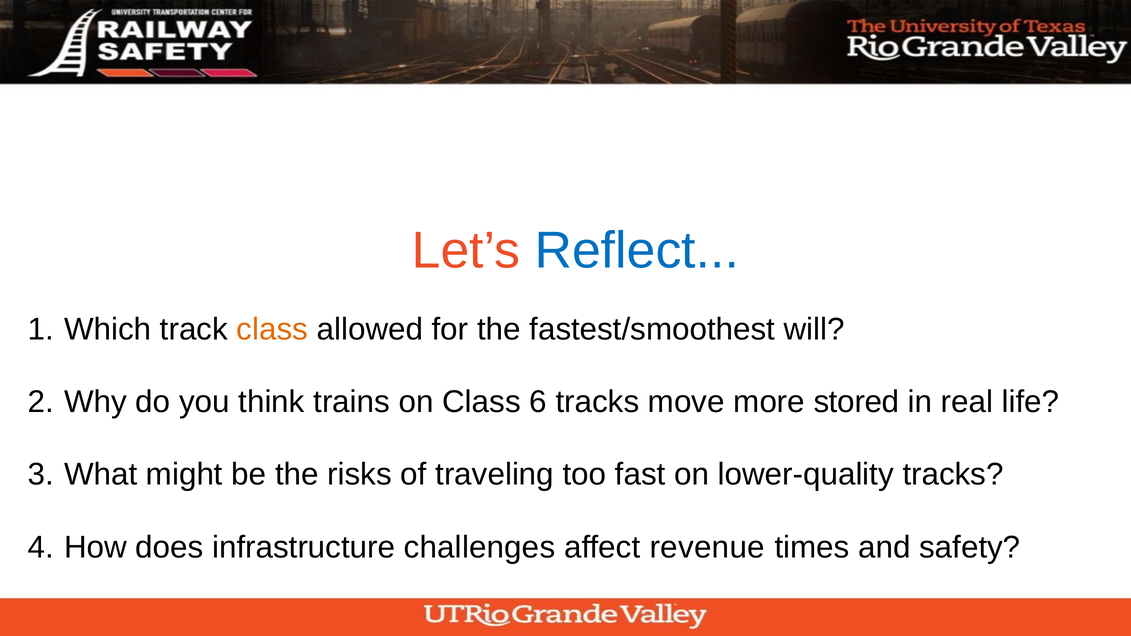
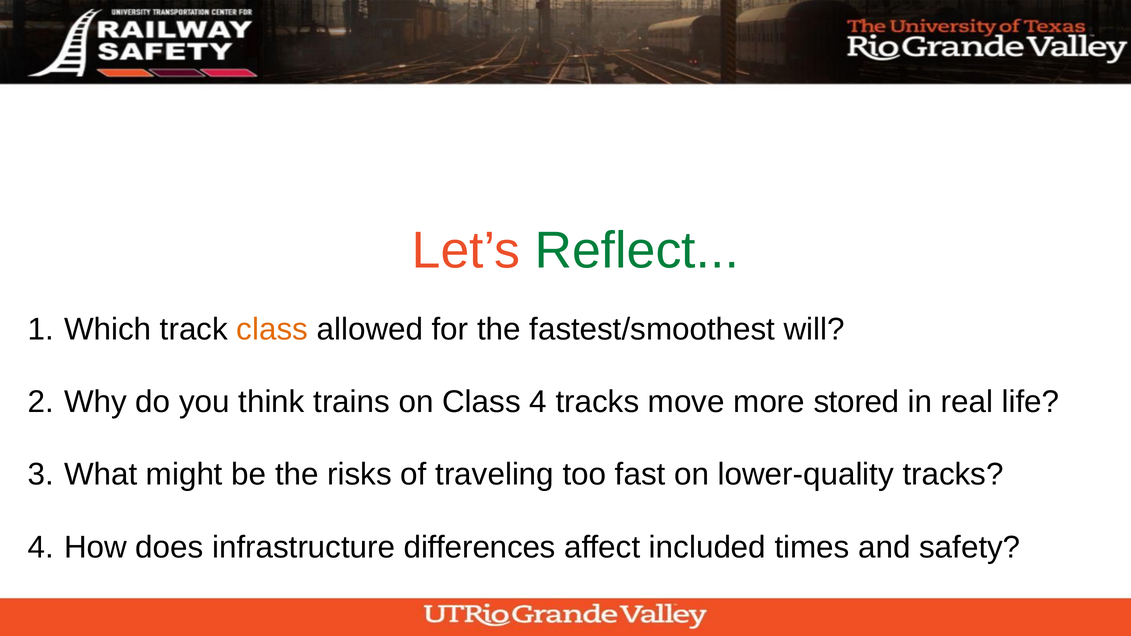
Reflect colour: blue -> green (637, 251)
Class 6: 6 -> 4 (538, 402)
challenges: challenges -> differences (480, 547)
revenue: revenue -> included (707, 547)
